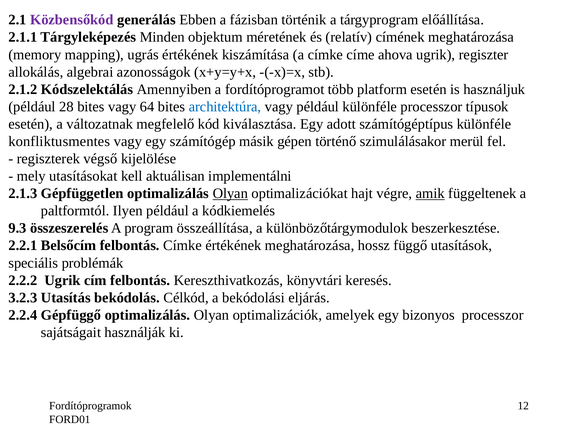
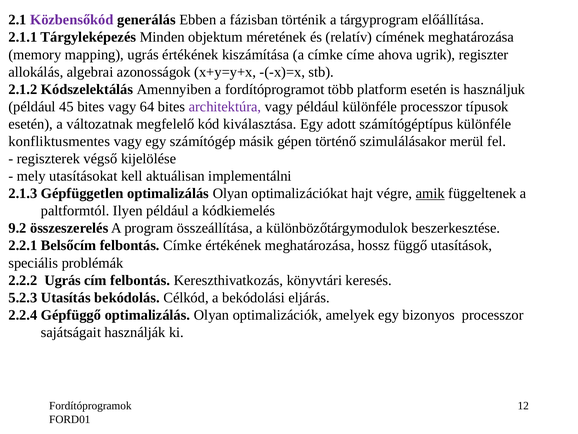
28: 28 -> 45 (66, 107)
architektúra colour: blue -> purple (225, 107)
Olyan underline: present -> none (230, 193)
9.3: 9.3 -> 9.2 (17, 228)
2.2.2 Ugrik: Ugrik -> Ugrás (63, 280)
3.2.3: 3.2.3 -> 5.2.3 (23, 297)
